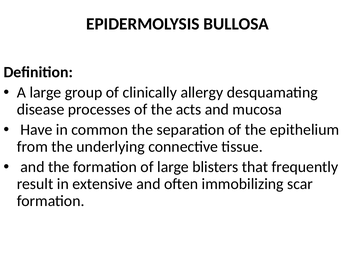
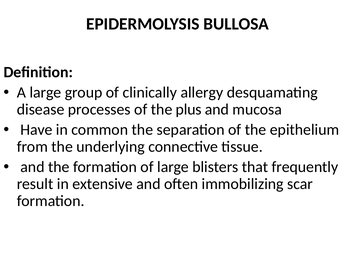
acts: acts -> plus (189, 110)
